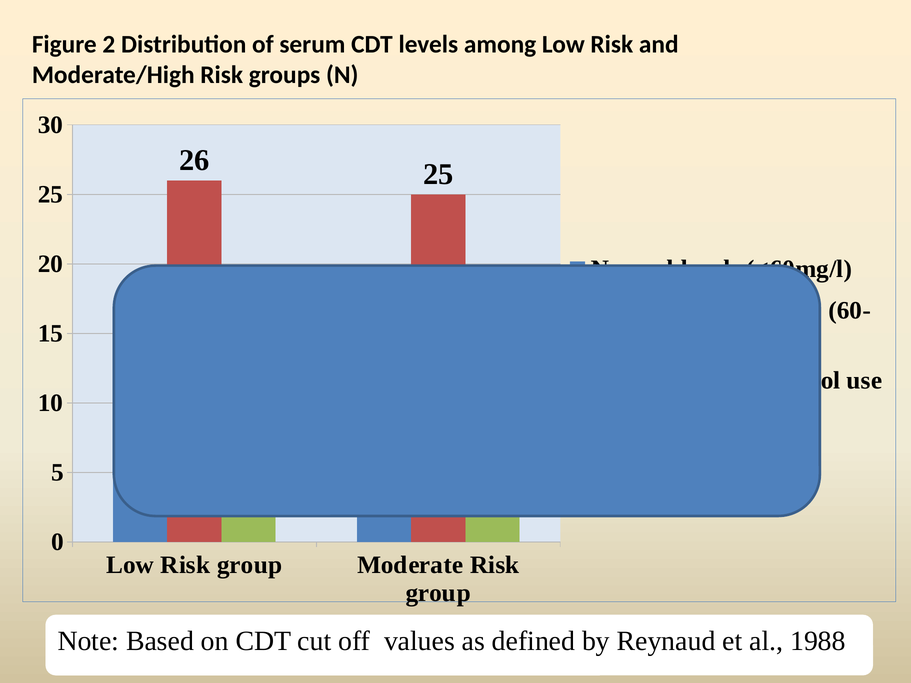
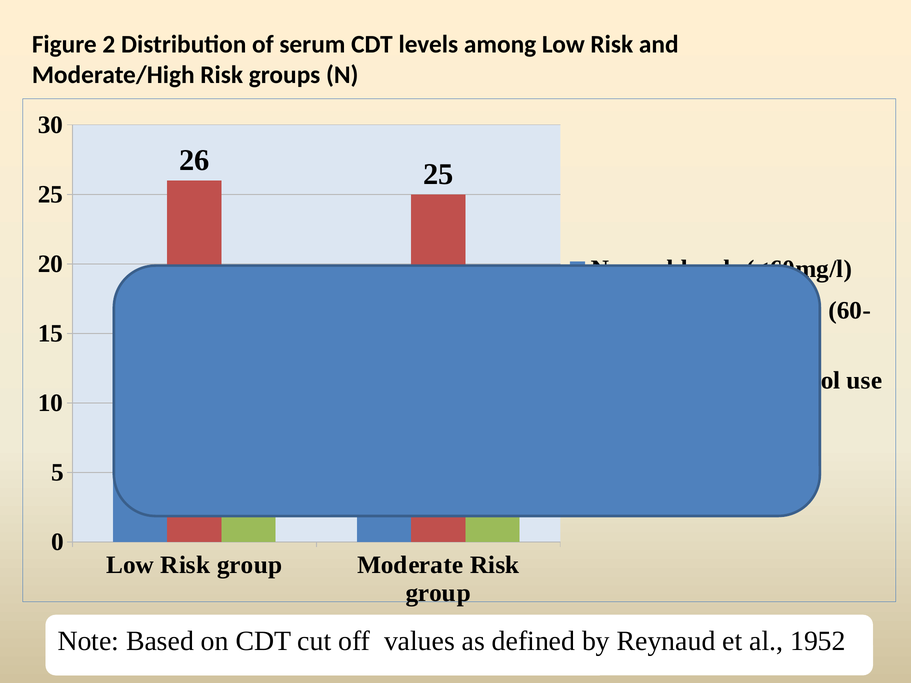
1988: 1988 -> 1952 (818, 641)
